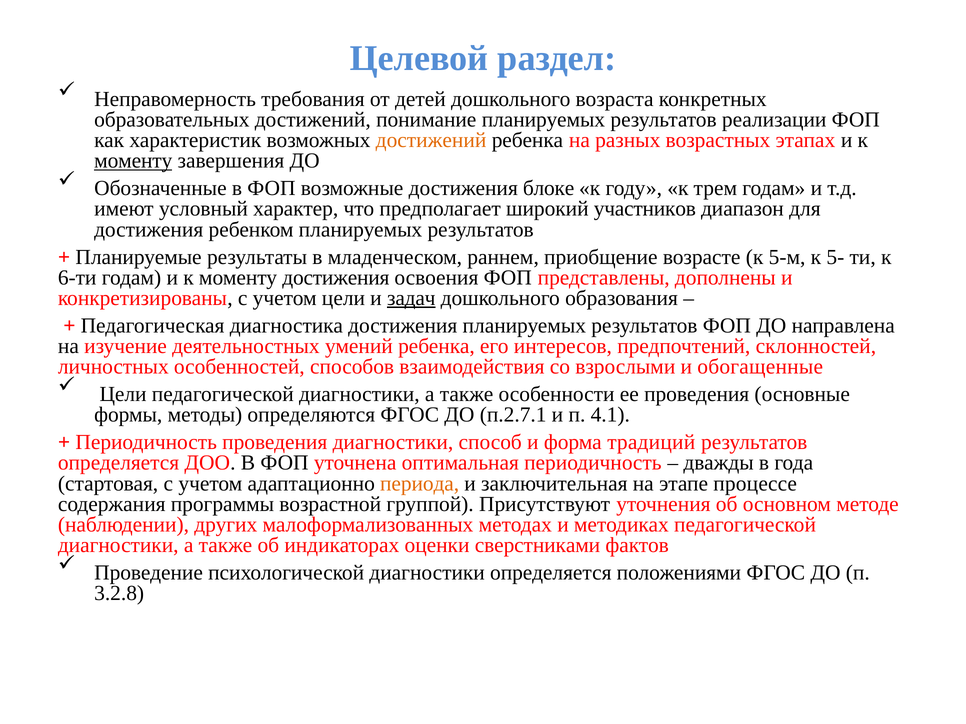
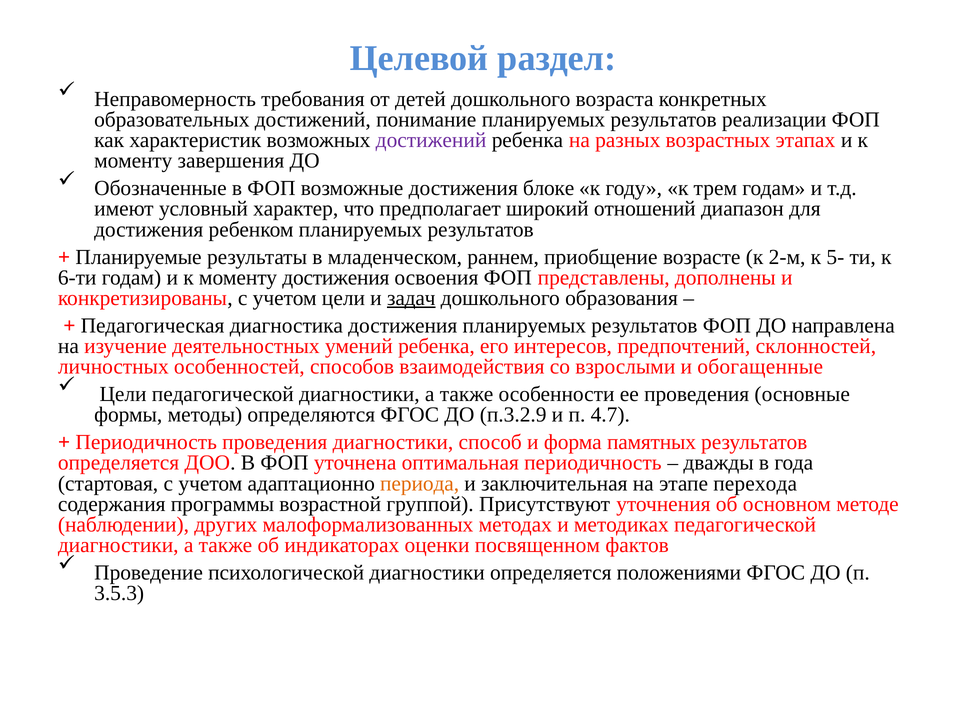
достижений colour: orange -> purple (431, 140)
моменту underline: present -> none (133, 161)
участников: участников -> отношений (645, 209)
5-м: 5-м -> 2-м (787, 257)
п.2.7.1: п.2.7.1 -> п.3.2.9 (513, 415)
4.1: 4.1 -> 4.7 (610, 415)
традиций: традиций -> памятных (652, 443)
процессе: процессе -> перехода (755, 484)
сверстниками: сверстниками -> посвященном (537, 546)
3.2.8: 3.2.8 -> 3.5.3 (119, 594)
